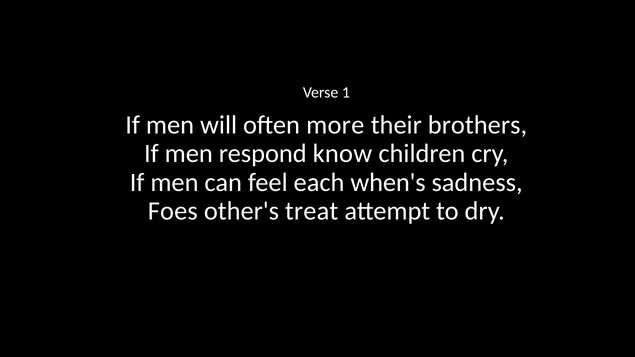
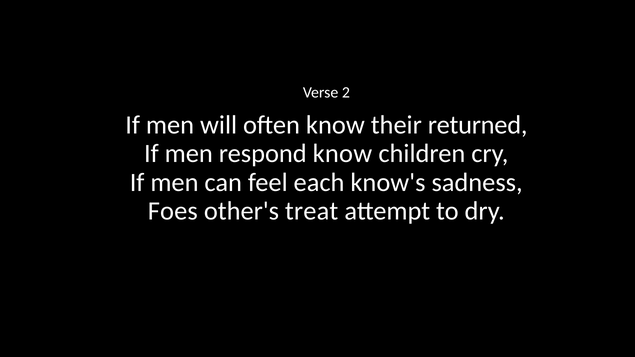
1: 1 -> 2 (346, 93)
often more: more -> know (335, 125)
brothers: brothers -> returned (478, 125)
when's: when's -> know's (388, 182)
